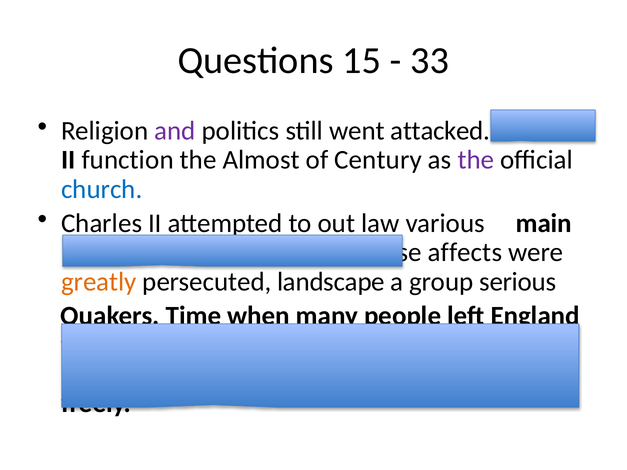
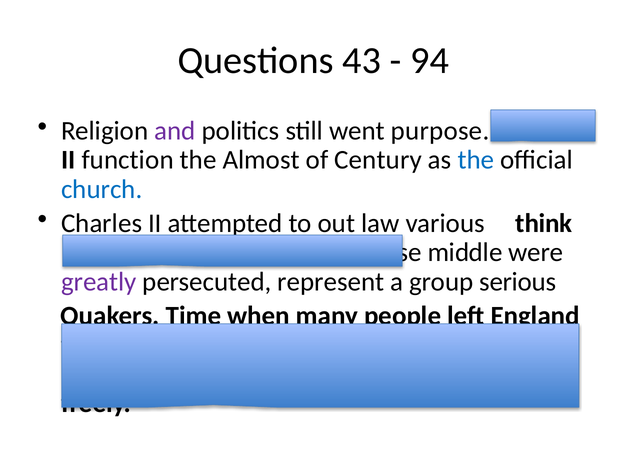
15: 15 -> 43 (362, 61)
33: 33 -> 94 (430, 61)
attacked: attacked -> purpose (440, 131)
the colour: purple -> blue (476, 160)
main: main -> think (544, 223)
affects: affects -> middle (465, 253)
greatly colour: orange -> purple (99, 282)
landscape: landscape -> represent (331, 282)
